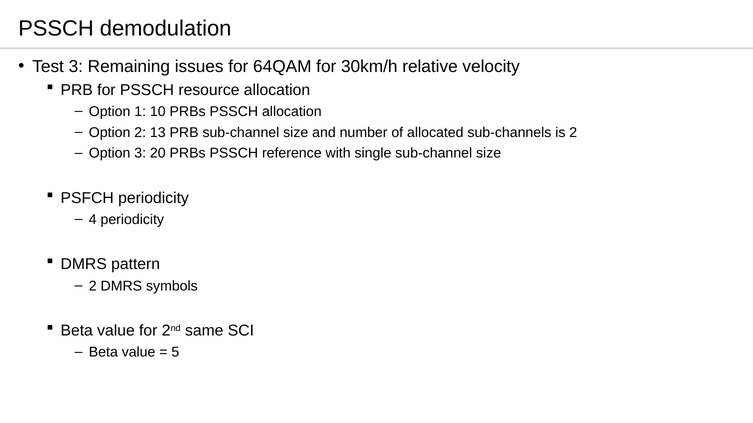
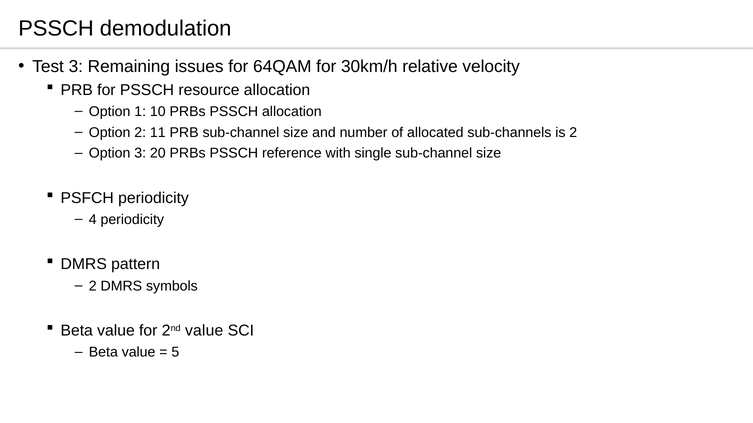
13: 13 -> 11 (158, 133)
2nd same: same -> value (204, 331)
